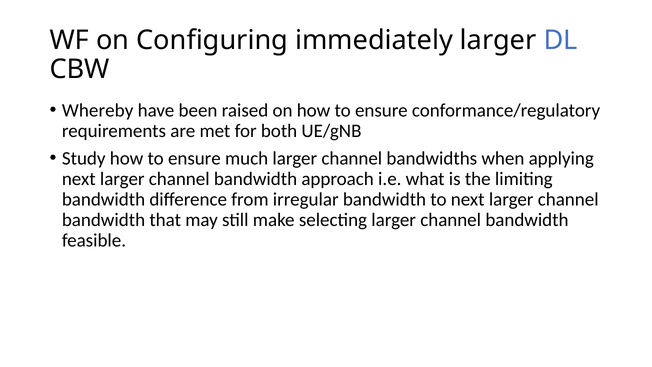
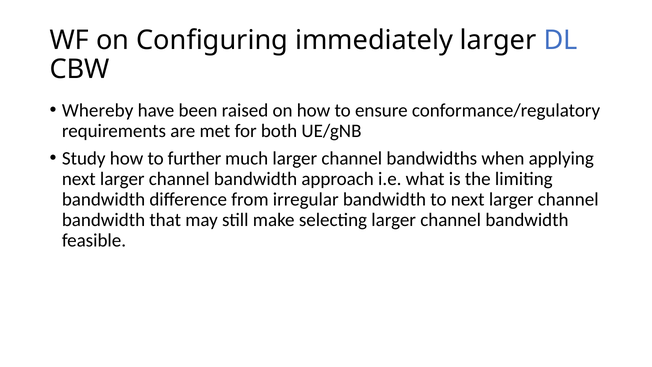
Study how to ensure: ensure -> further (194, 158)
